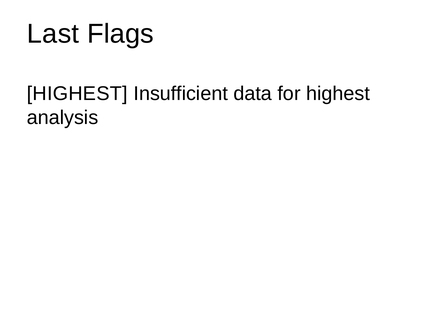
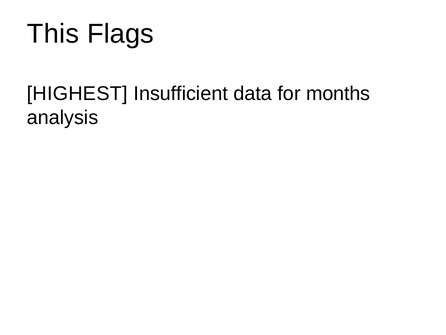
Last: Last -> This (53, 34)
for highest: highest -> months (338, 94)
